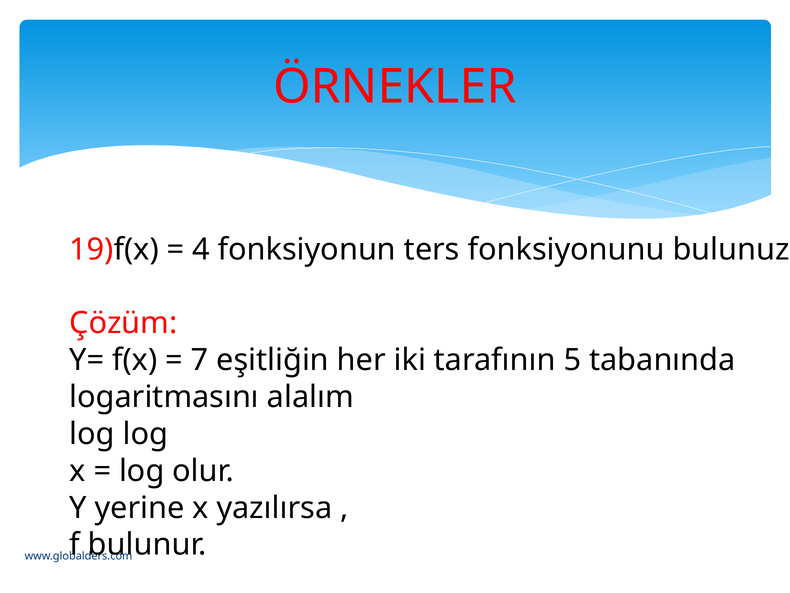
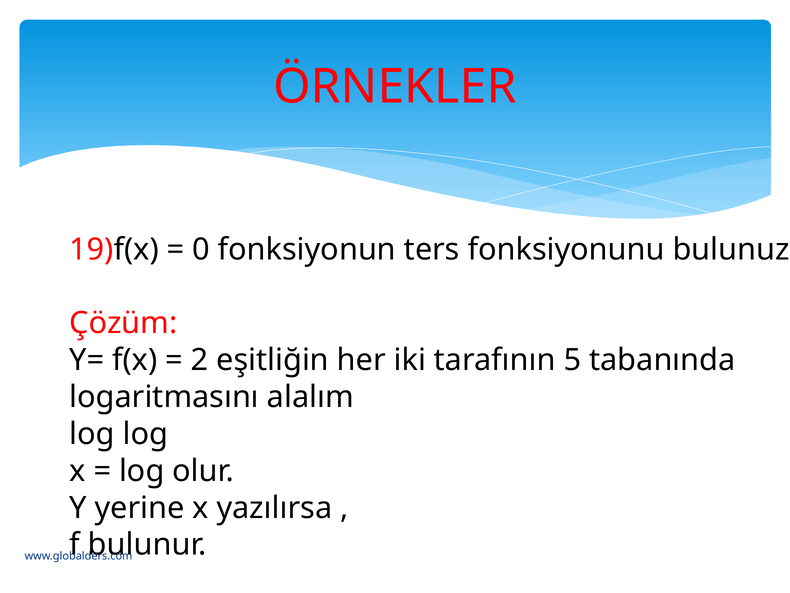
4: 4 -> 0 (201, 249)
7: 7 -> 2 (200, 360)
